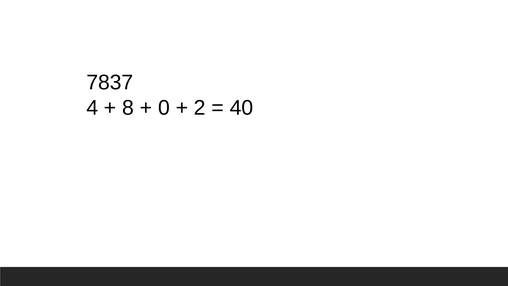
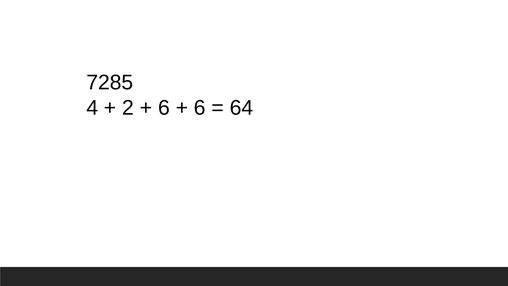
7837: 7837 -> 7285 (110, 82)
8: 8 -> 2 (128, 108)
0: 0 -> 6 (164, 108)
2: 2 -> 6 (200, 108)
40: 40 -> 64 (241, 108)
